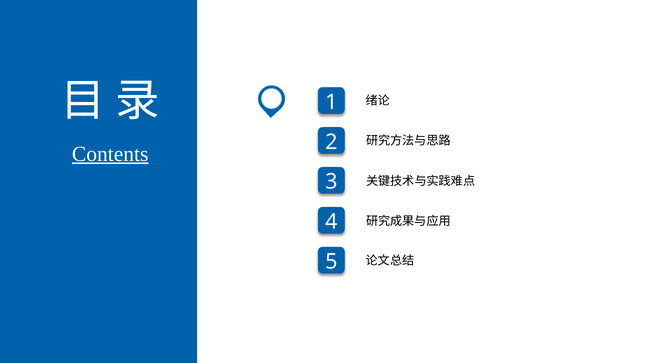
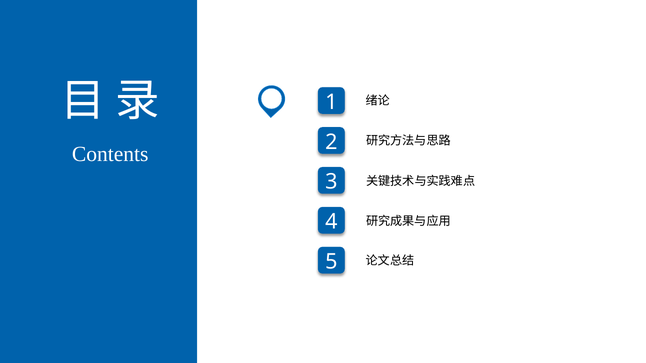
Contents underline: present -> none (110, 154)
